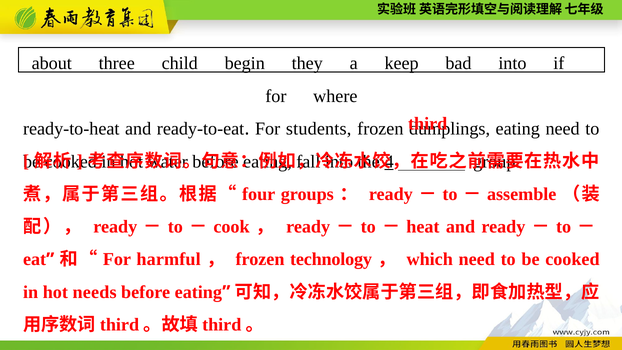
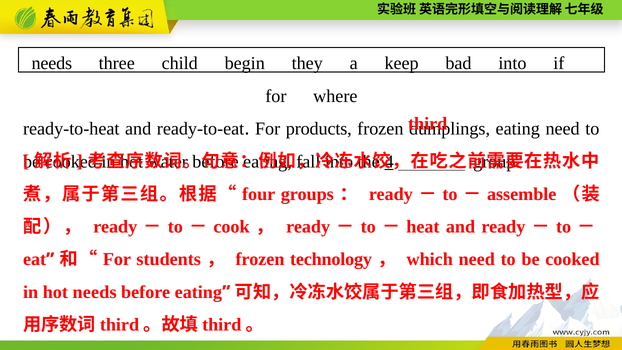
about: about -> needs (52, 63)
students: students -> products (319, 129)
harmful: harmful -> students (169, 259)
